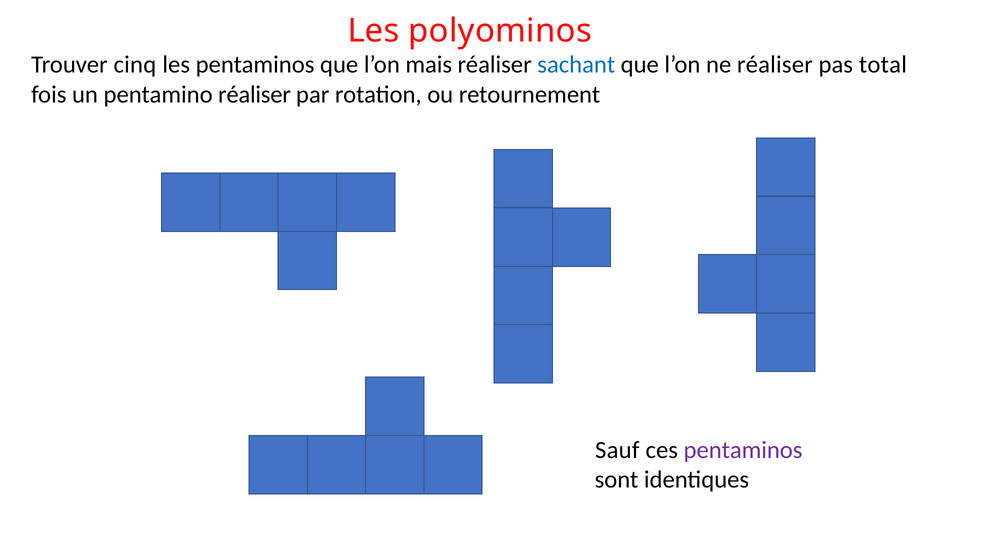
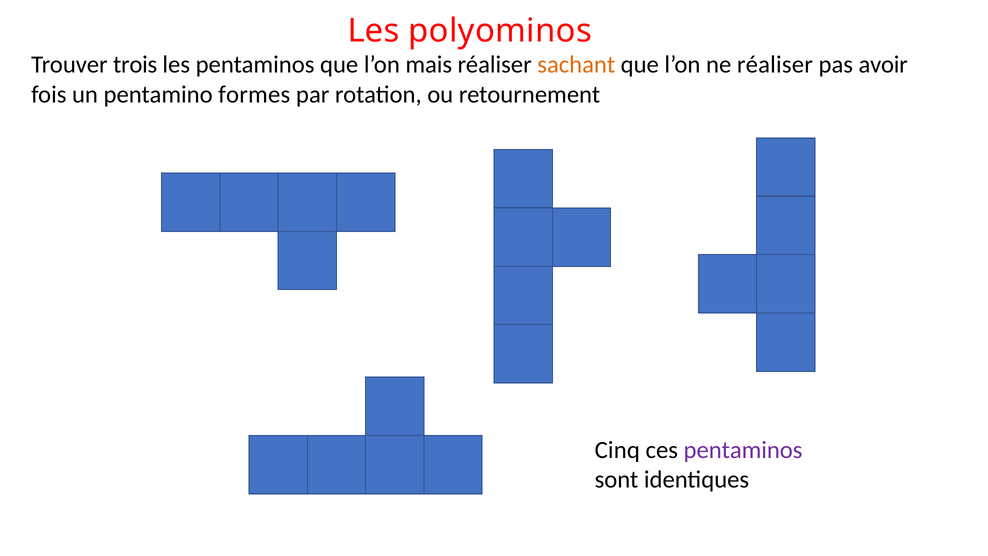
cinq: cinq -> trois (135, 65)
sachant colour: blue -> orange (576, 65)
total: total -> avoir (883, 65)
pentamino réaliser: réaliser -> formes (254, 94)
Sauf: Sauf -> Cinq (617, 450)
